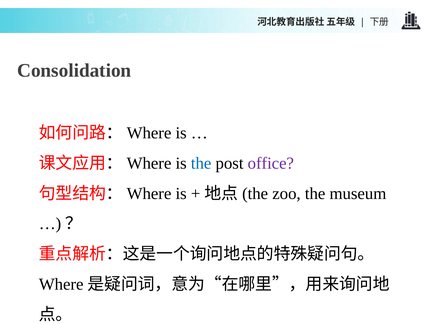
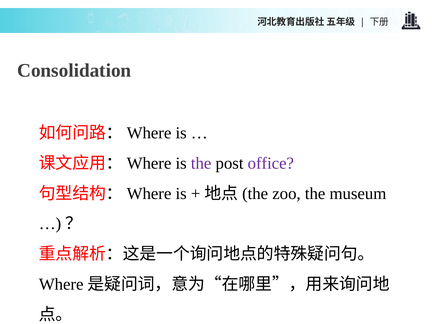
the colour: blue -> purple (201, 163)
